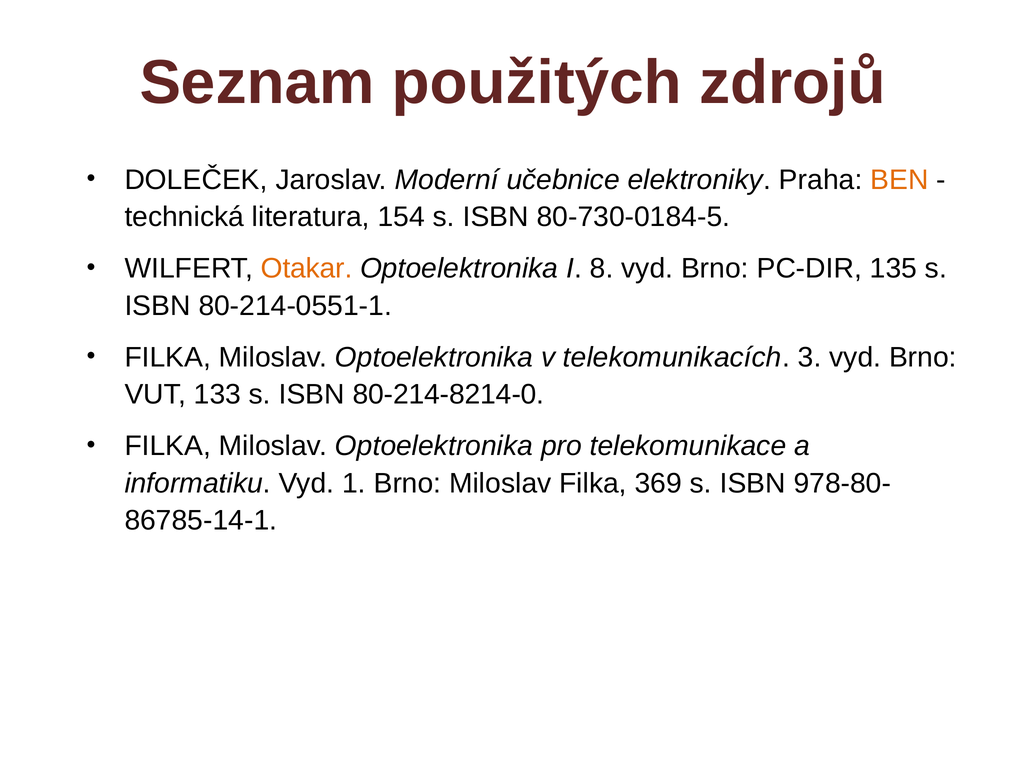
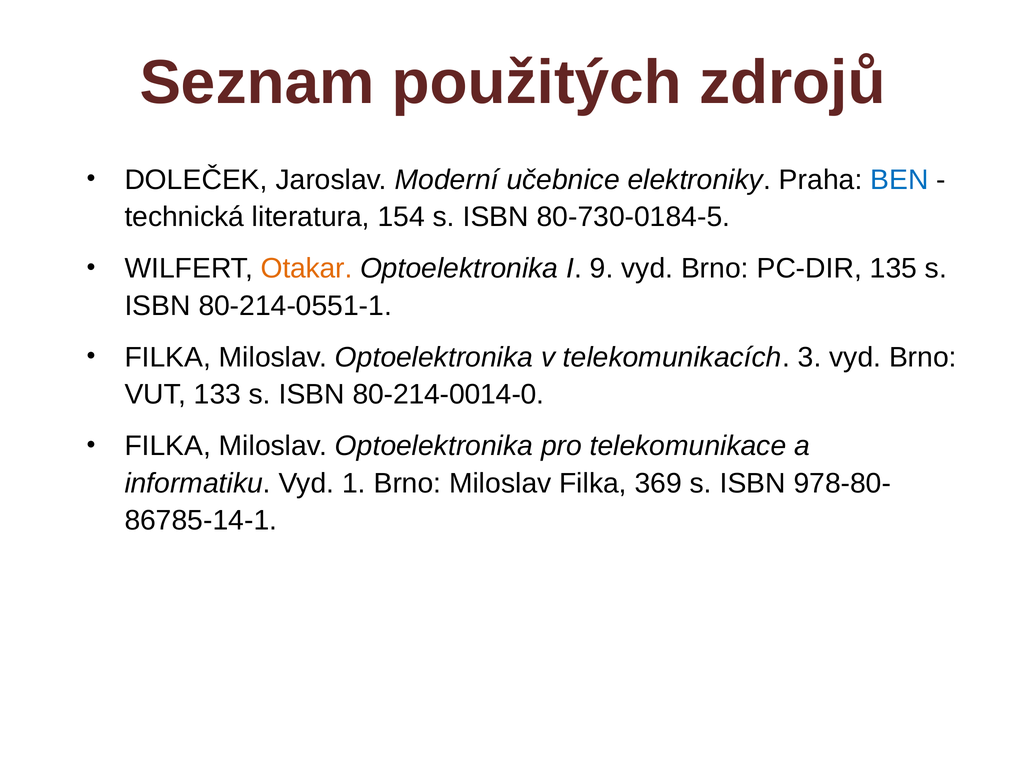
BEN colour: orange -> blue (899, 180)
8: 8 -> 9 (602, 269)
80-214-8214-0: 80-214-8214-0 -> 80-214-0014-0 (448, 395)
